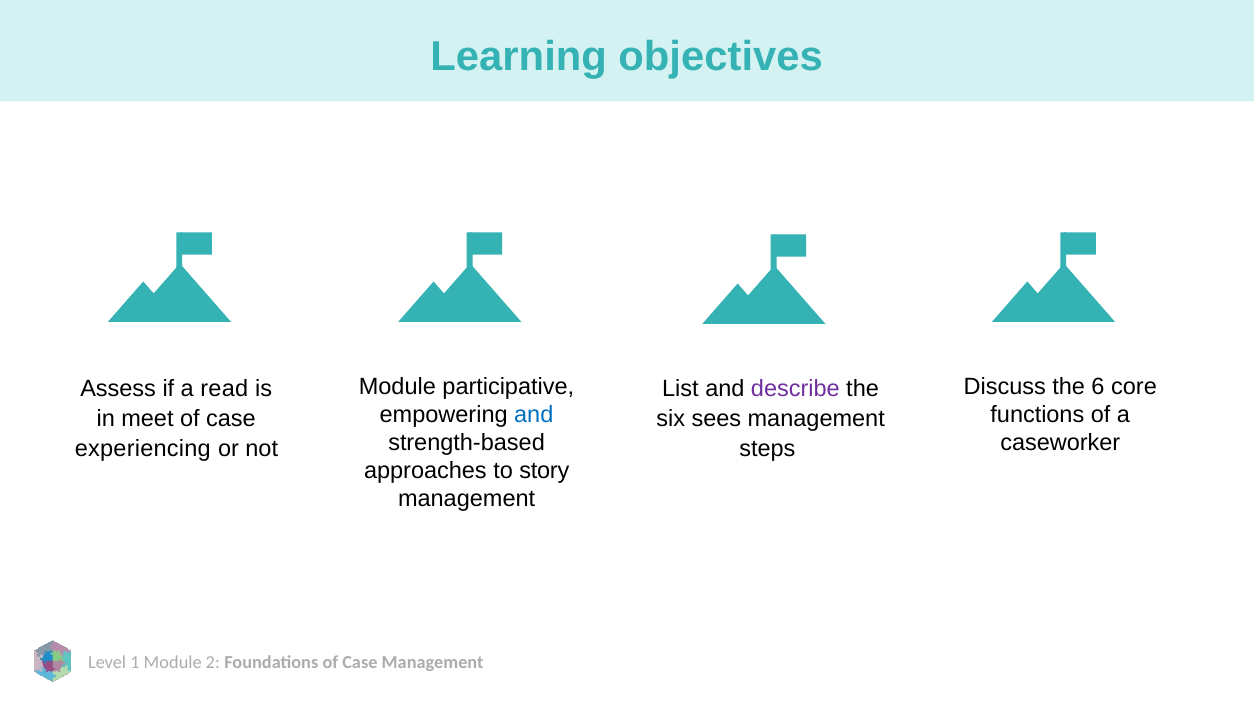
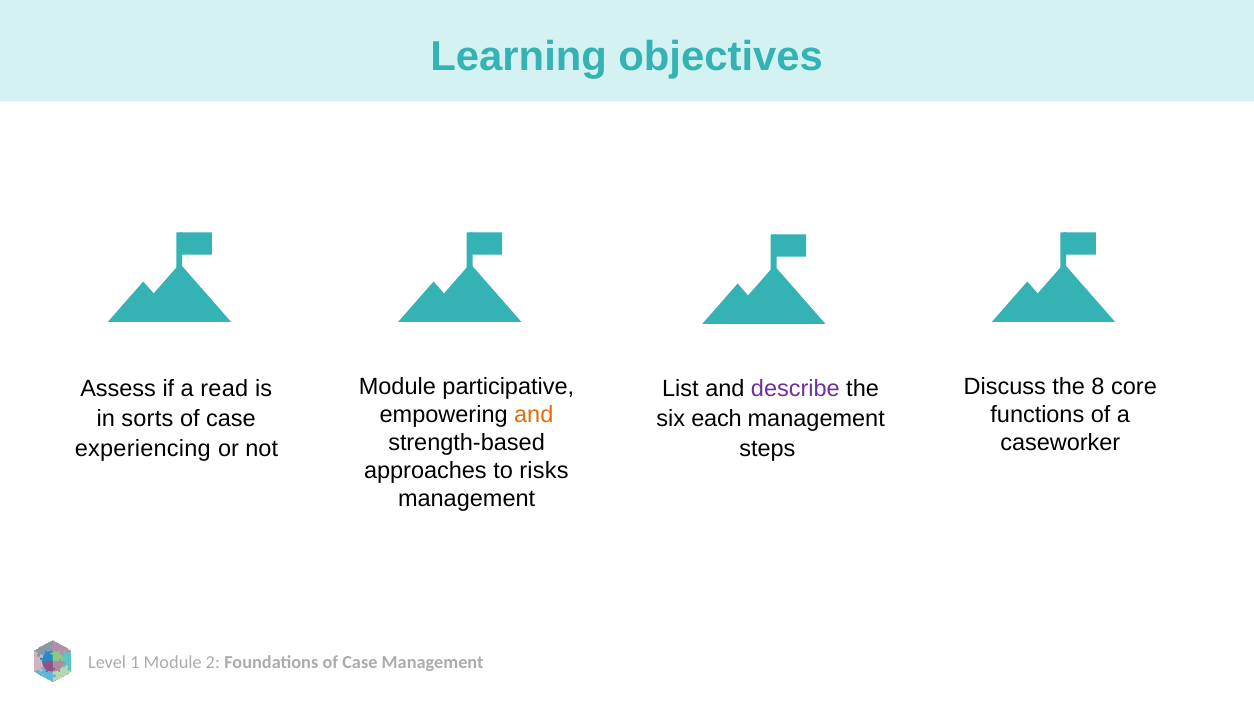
6: 6 -> 8 (1098, 386)
and colour: blue -> orange (534, 415)
meet: meet -> sorts (147, 419)
sees: sees -> each (717, 419)
story: story -> risks (544, 471)
